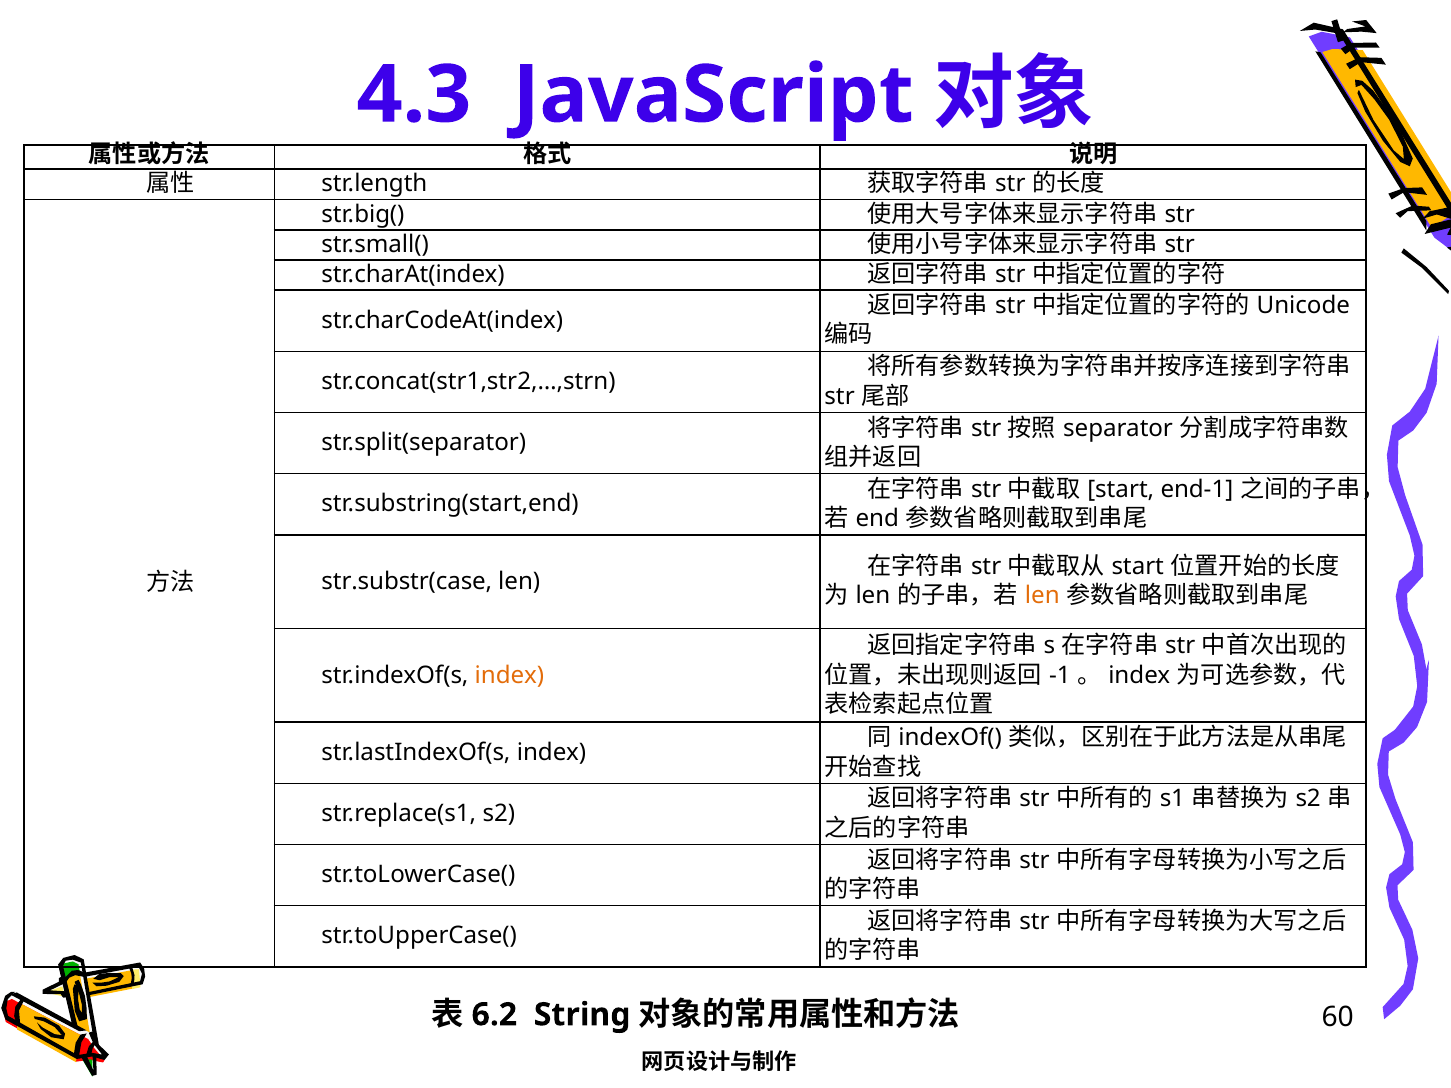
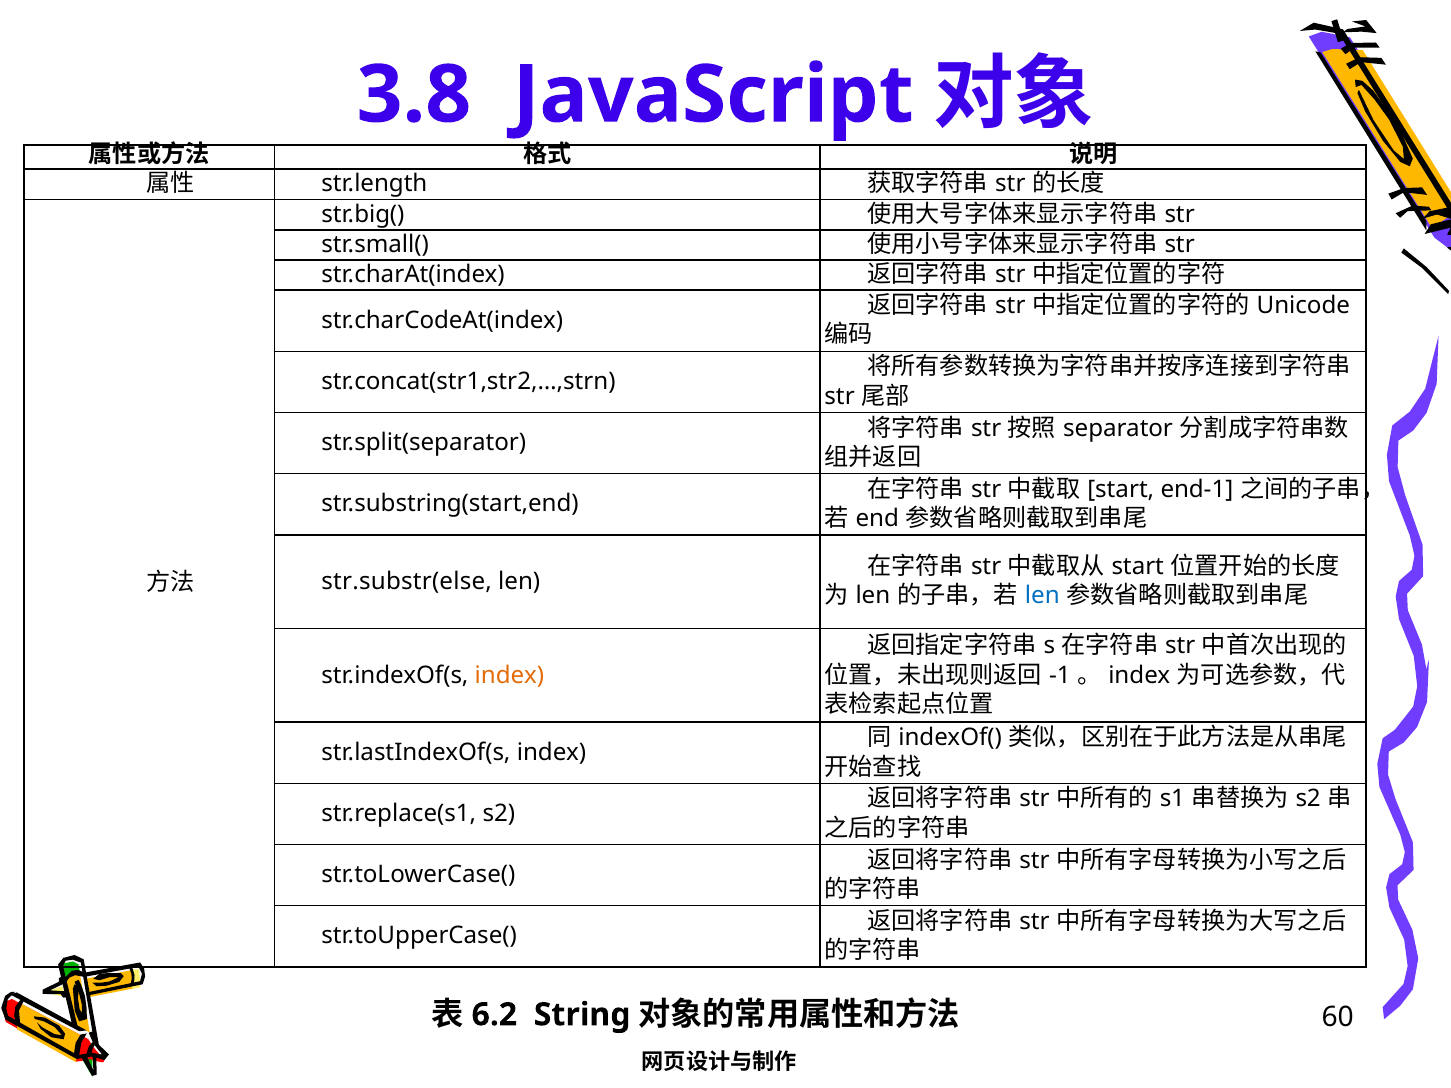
4.3: 4.3 -> 3.8 (414, 95)
str.substr(case: str.substr(case -> str.substr(else (407, 581)
len colour: orange -> blue (1042, 596)
